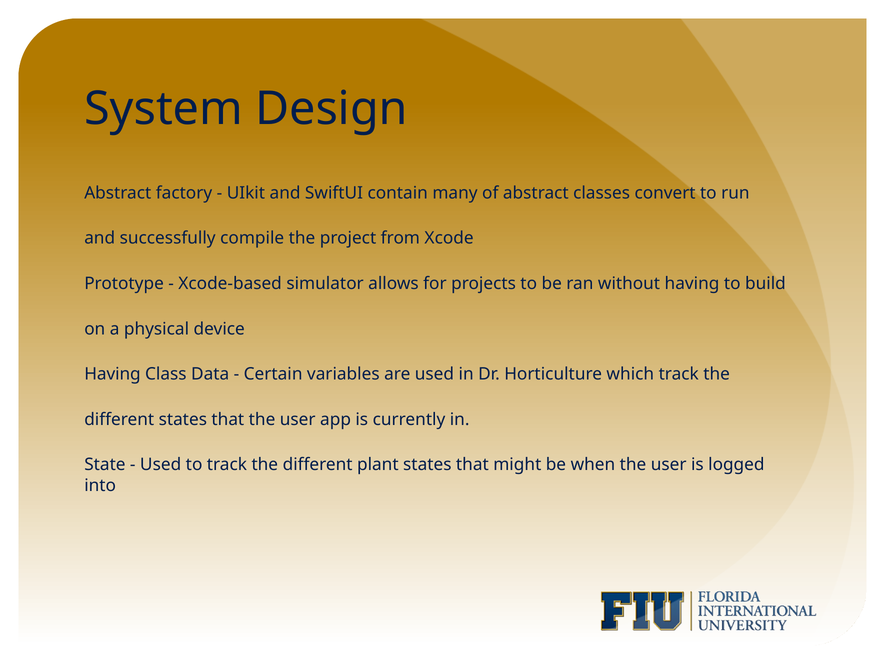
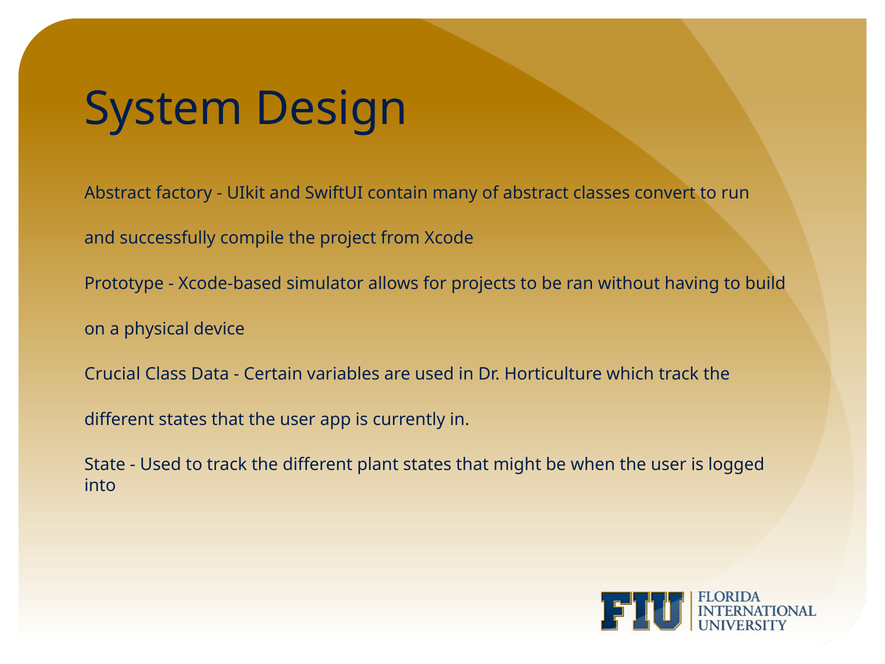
Having: Having -> Crucial (112, 374)
